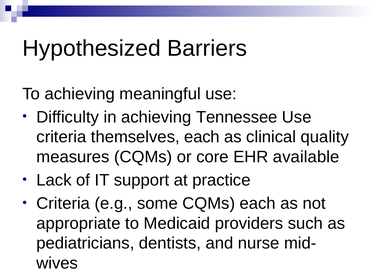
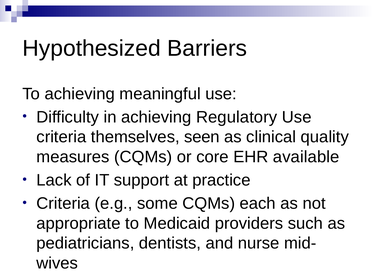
Tennessee: Tennessee -> Regulatory (237, 117)
themselves each: each -> seen (202, 137)
